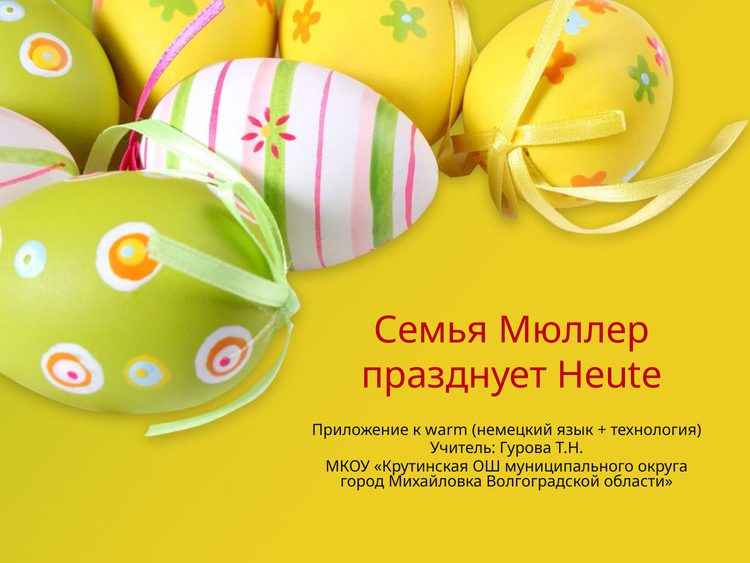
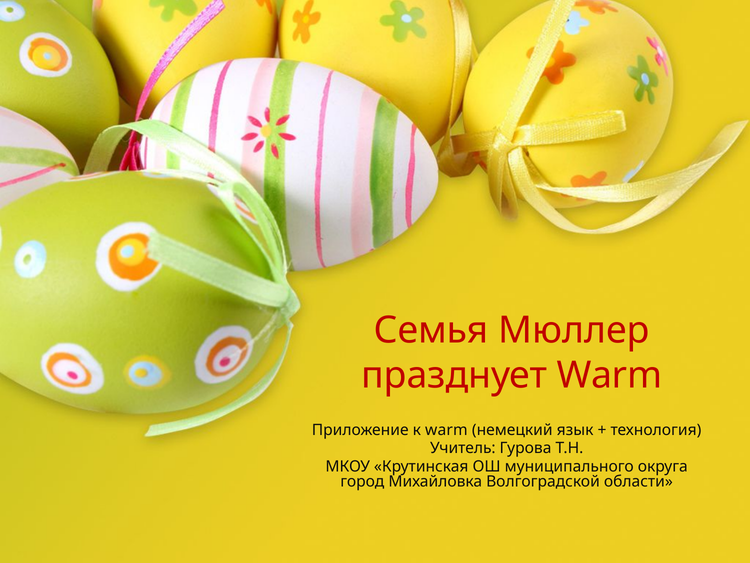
празднует Heute: Heute -> Warm (609, 375)
